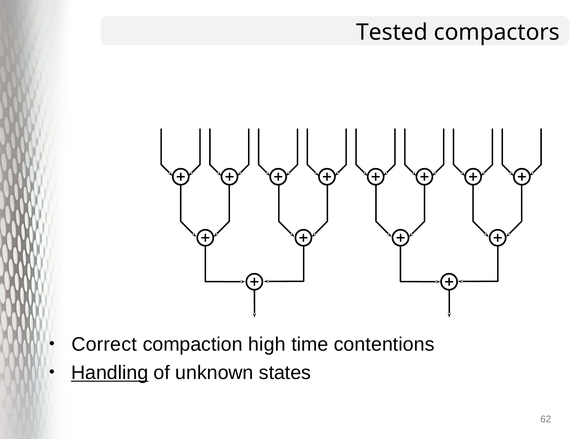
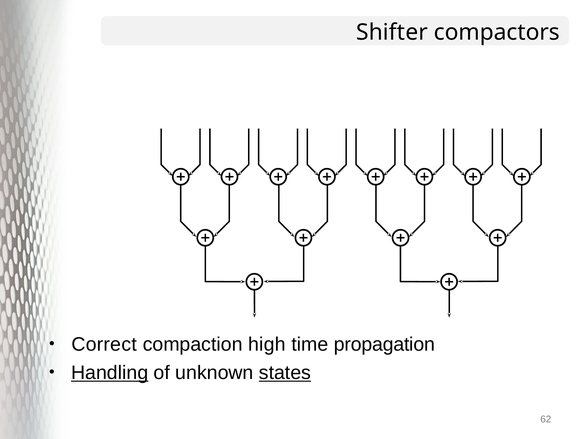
Tested: Tested -> Shifter (392, 32)
contentions: contentions -> propagation (384, 345)
states underline: none -> present (285, 373)
